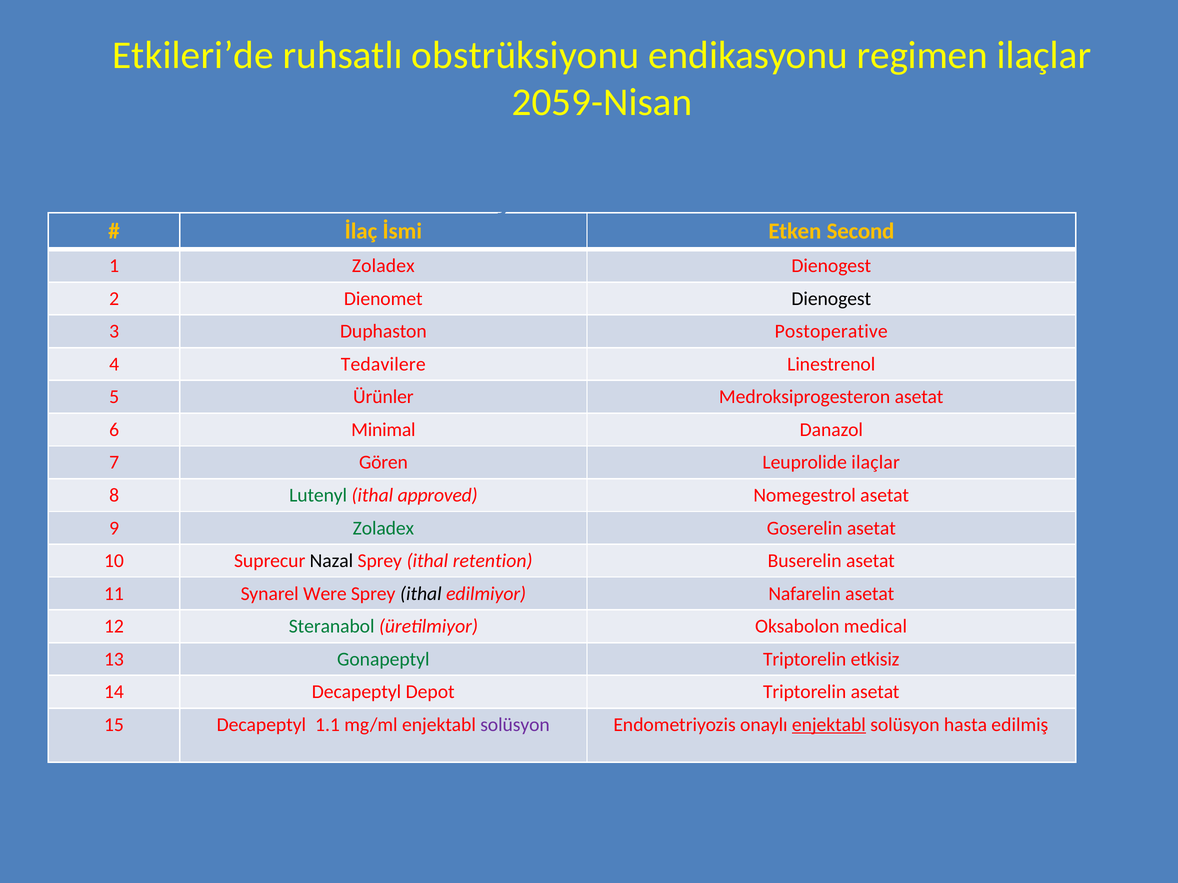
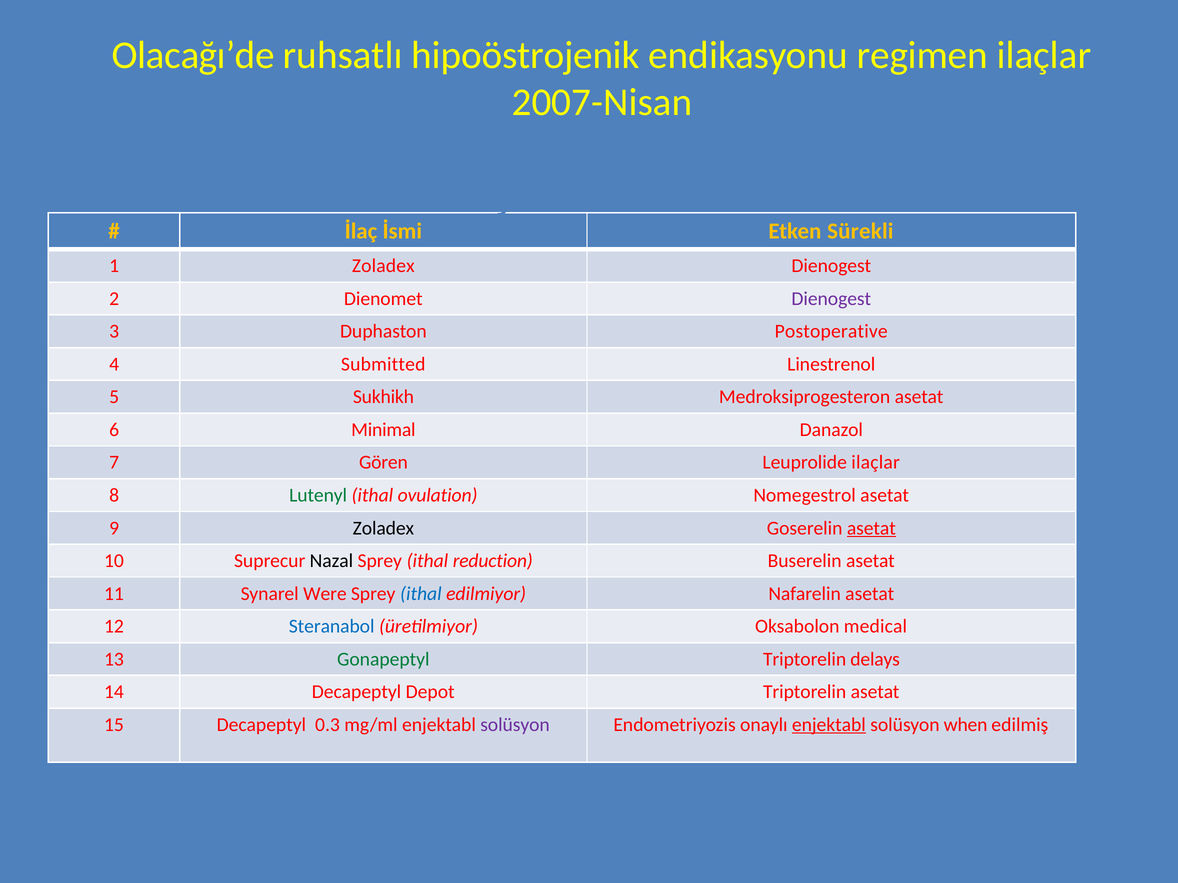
Etkileri’de: Etkileri’de -> Olacağı’de (193, 55)
obstrüksiyonu: obstrüksiyonu -> hipoöstrojenik (526, 55)
2059-Nisan: 2059-Nisan -> 2007-Nisan (602, 102)
Second: Second -> Sürekli (860, 231)
Dienogest colour: black -> purple (831, 299)
Tedavilere: Tedavilere -> Submitted (383, 364)
5 Ürünler: Ürünler -> Sukhikh (383, 397)
approved: approved -> ovulation (438, 496)
Zoladex colour: green -> black (383, 528)
asetat underline: none -> present (871, 528)
retention: retention -> reduction (493, 561)
ithal colour: black -> blue (421, 594)
Steranabol colour: green -> blue (332, 627)
etkisiz: etkisiz -> delays (875, 660)
1.1: 1.1 -> 0.3 (328, 725)
hasta: hasta -> when (966, 725)
